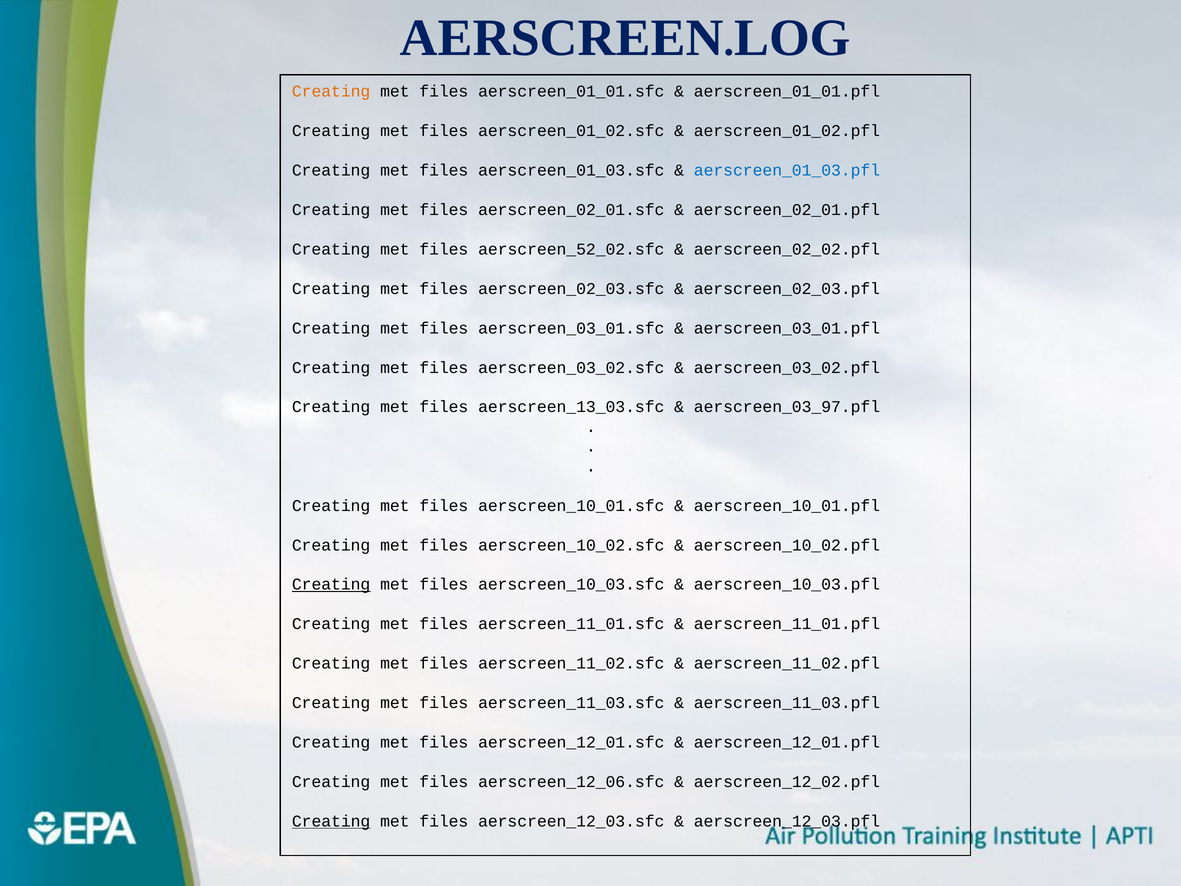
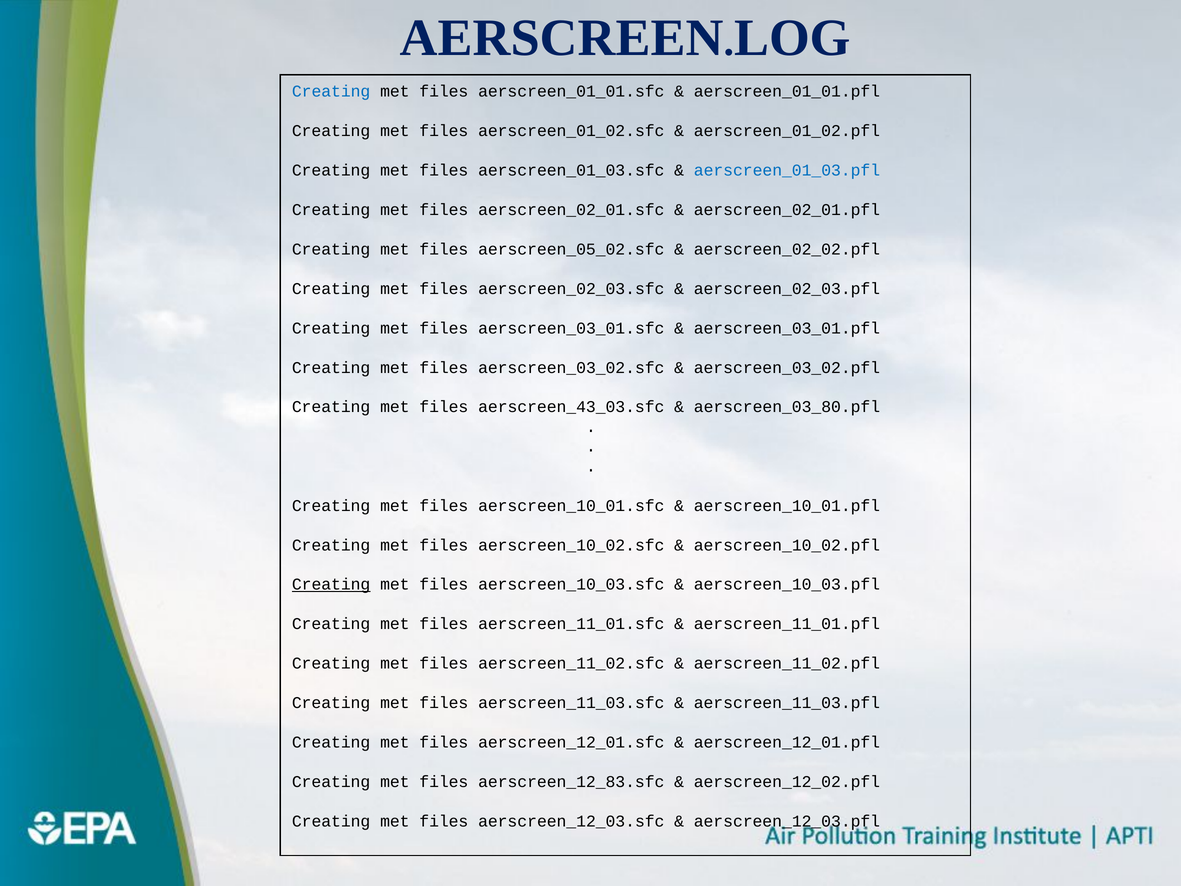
Creating colour: orange -> blue (331, 92)
aerscreen_52_02.sfc: aerscreen_52_02.sfc -> aerscreen_05_02.sfc (571, 249)
aerscreen_13_03.sfc: aerscreen_13_03.sfc -> aerscreen_43_03.sfc (571, 407)
aerscreen_03_97.pfl: aerscreen_03_97.pfl -> aerscreen_03_80.pfl (787, 407)
aerscreen_12_06.sfc: aerscreen_12_06.sfc -> aerscreen_12_83.sfc (571, 782)
Creating underline: present -> none (331, 821)
